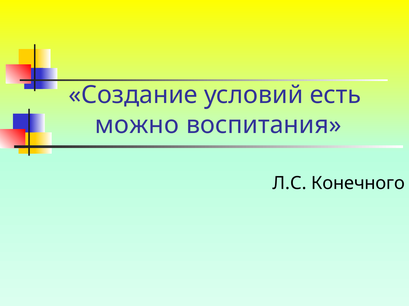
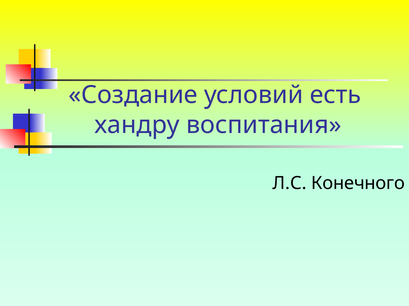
можно: можно -> хандру (137, 125)
